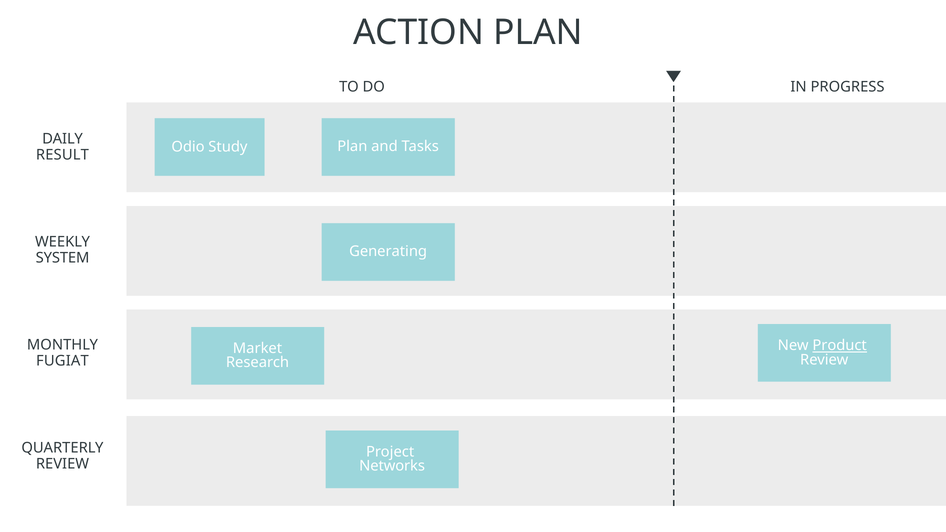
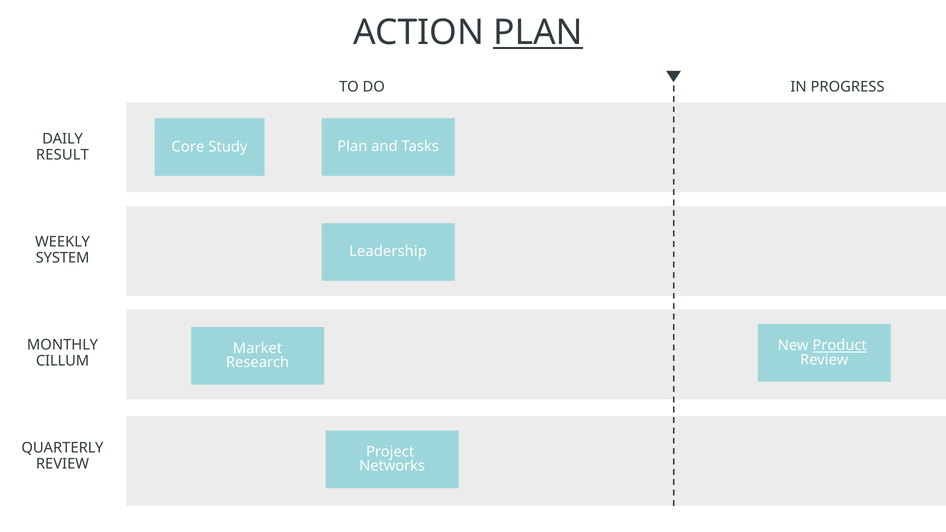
PLAN underline: none -> present (538, 33)
Odio: Odio -> Core (188, 147)
Generating: Generating -> Leadership (388, 252)
FUGIAT: FUGIAT -> CILLUM (63, 361)
